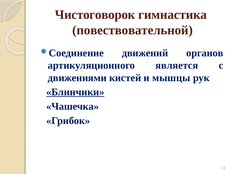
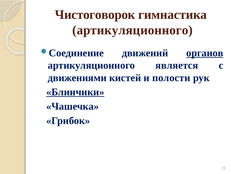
повествовательной: повествовательной -> артикуляционного (132, 30)
органов underline: none -> present (205, 53)
мышцы: мышцы -> полости (171, 77)
